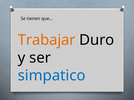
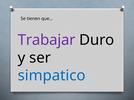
Trabajar colour: orange -> purple (47, 40)
